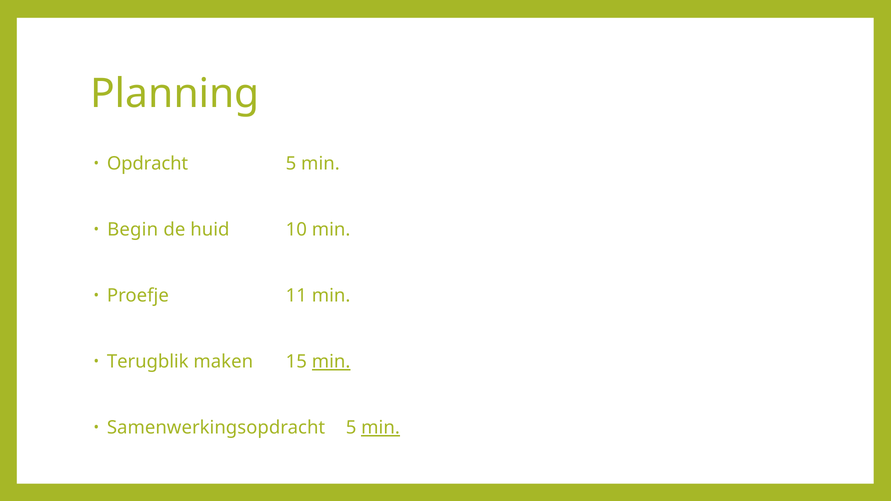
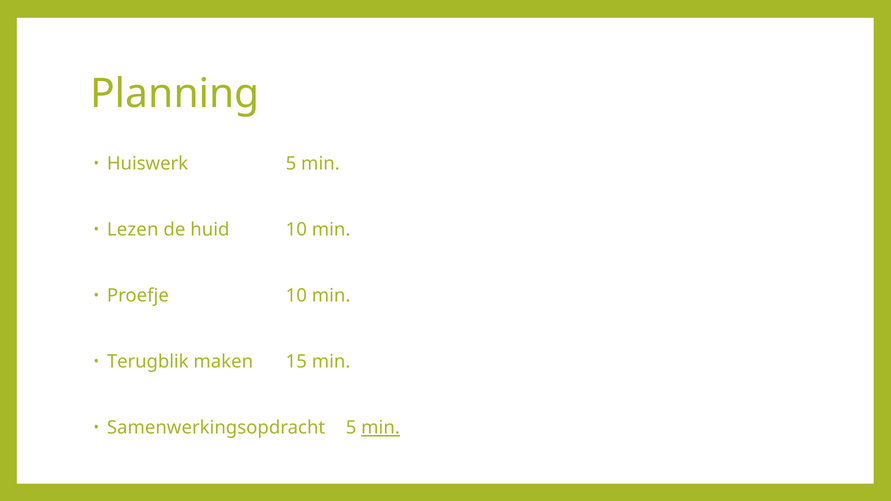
Opdracht: Opdracht -> Huiswerk (147, 164)
Begin: Begin -> Lezen (133, 230)
Proefje 11: 11 -> 10 (296, 296)
min underline: present -> none (331, 362)
